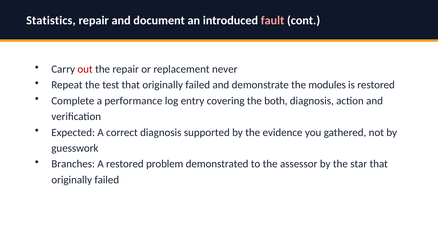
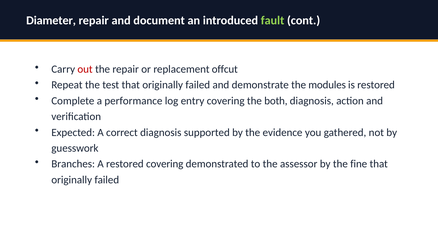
Statistics: Statistics -> Diameter (51, 21)
fault colour: pink -> light green (273, 21)
never: never -> offcut (225, 69)
restored problem: problem -> covering (165, 164)
star: star -> fine (359, 164)
